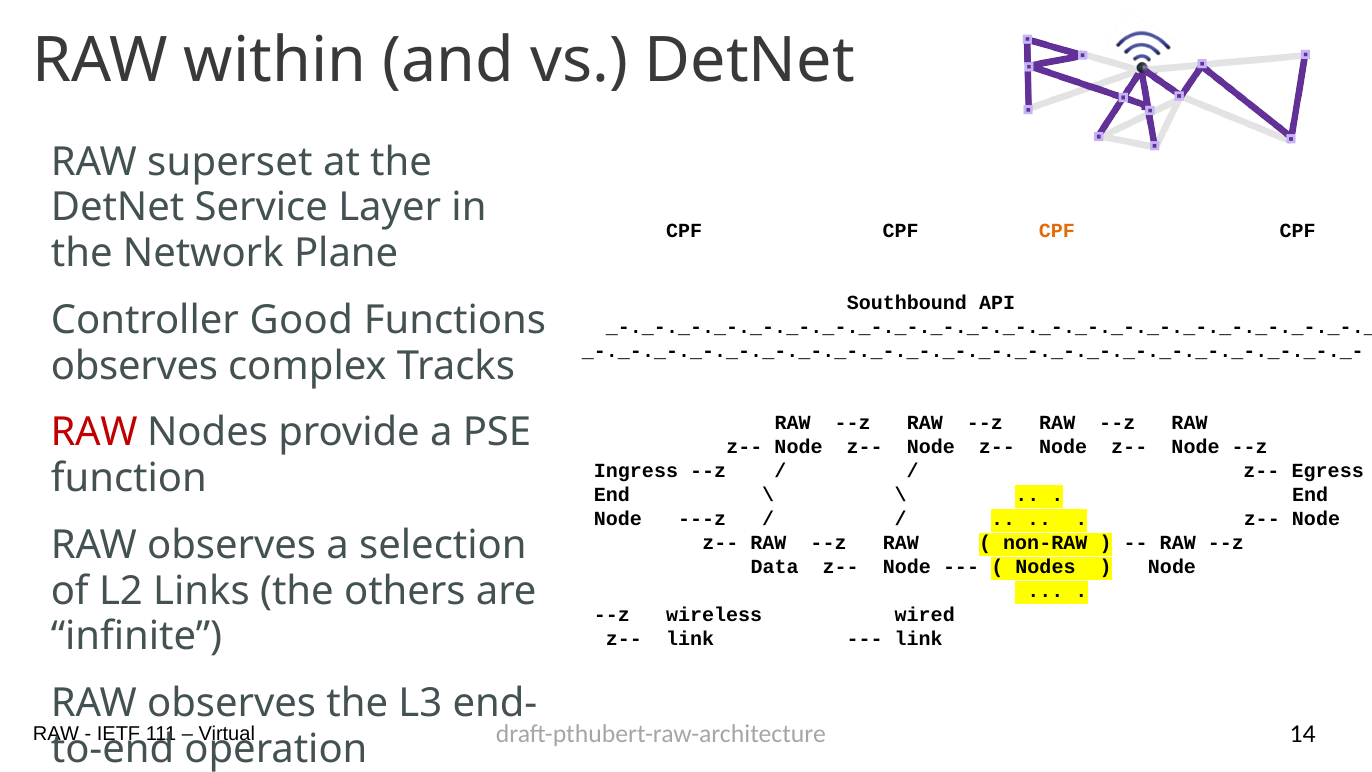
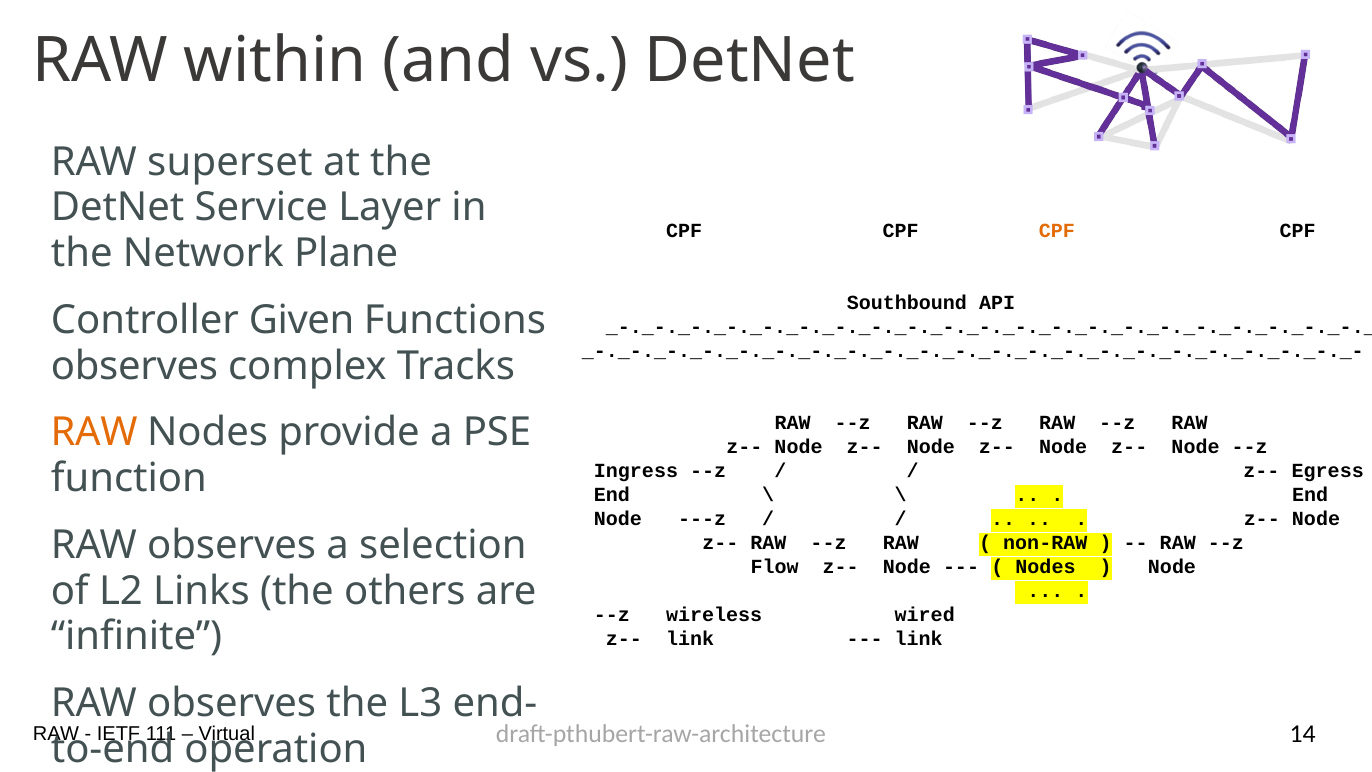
Good: Good -> Given (302, 320)
RAW colour: red -> orange (94, 433)
Data: Data -> Flow (775, 567)
